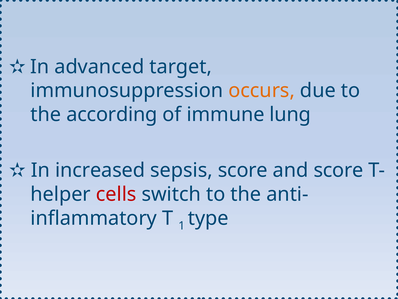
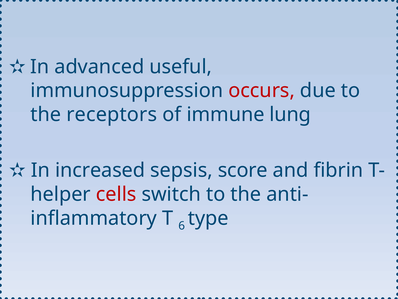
target: target -> useful (181, 67)
occurs colour: orange -> red (262, 90)
according: according -> receptors (112, 114)
and score: score -> fibrin (338, 170)
1: 1 -> 6 (182, 226)
